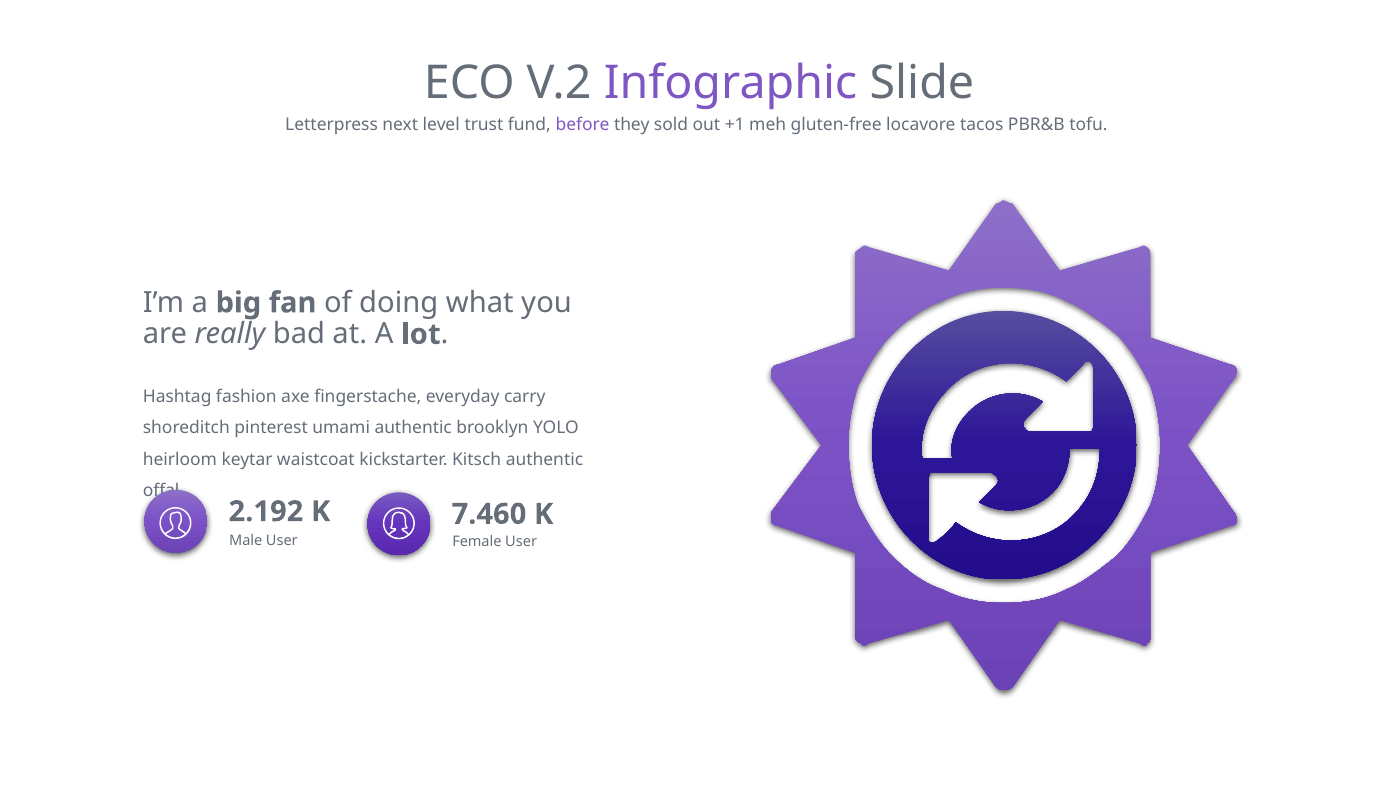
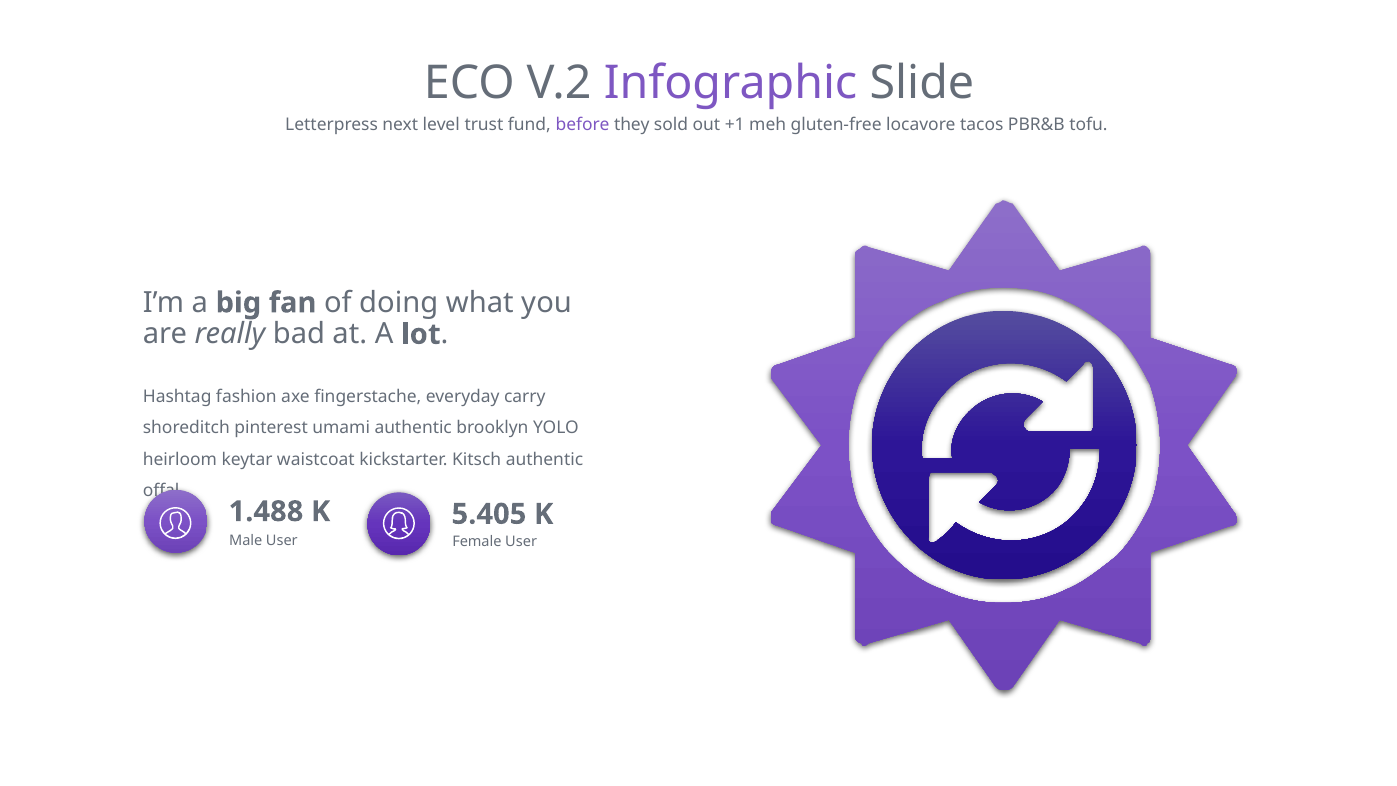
2.192: 2.192 -> 1.488 (266, 511)
7.460: 7.460 -> 5.405 (489, 514)
